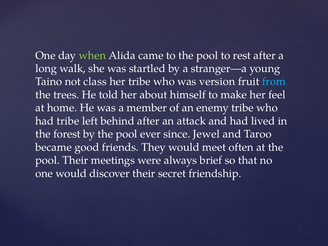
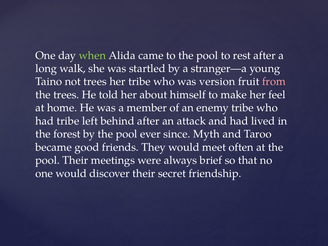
not class: class -> trees (95, 82)
from colour: light blue -> pink (274, 82)
Jewel: Jewel -> Myth (206, 134)
